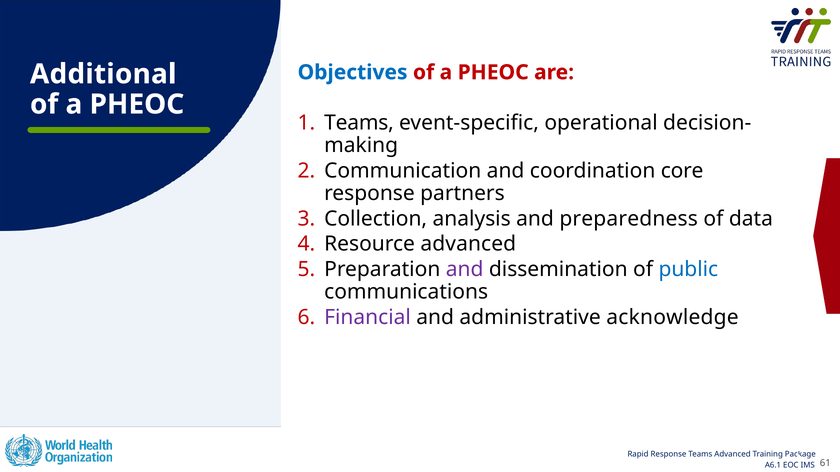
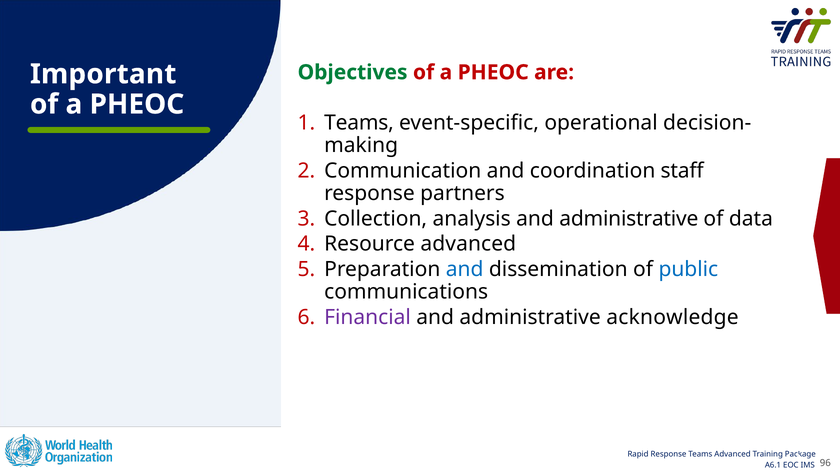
Objectives colour: blue -> green (353, 72)
Additional: Additional -> Important (103, 74)
core: core -> staff (682, 171)
analysis and preparedness: preparedness -> administrative (629, 219)
and colour: purple -> blue (465, 270)
61: 61 -> 96 (825, 463)
